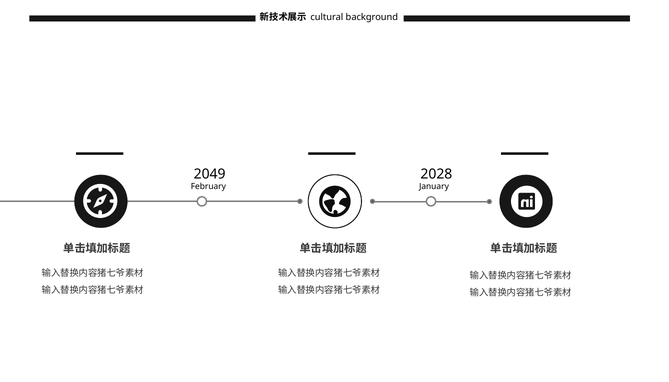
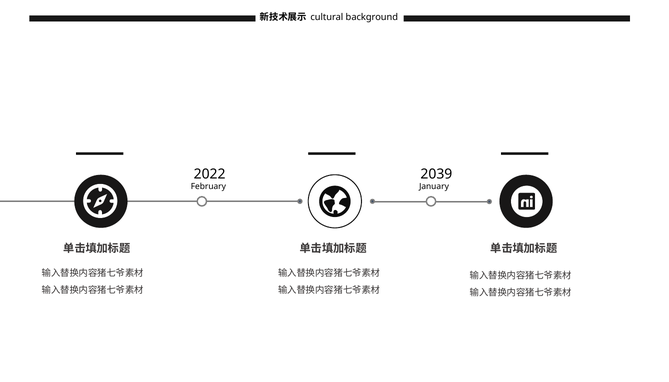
2049: 2049 -> 2022 (210, 174)
2028: 2028 -> 2039 (436, 174)
